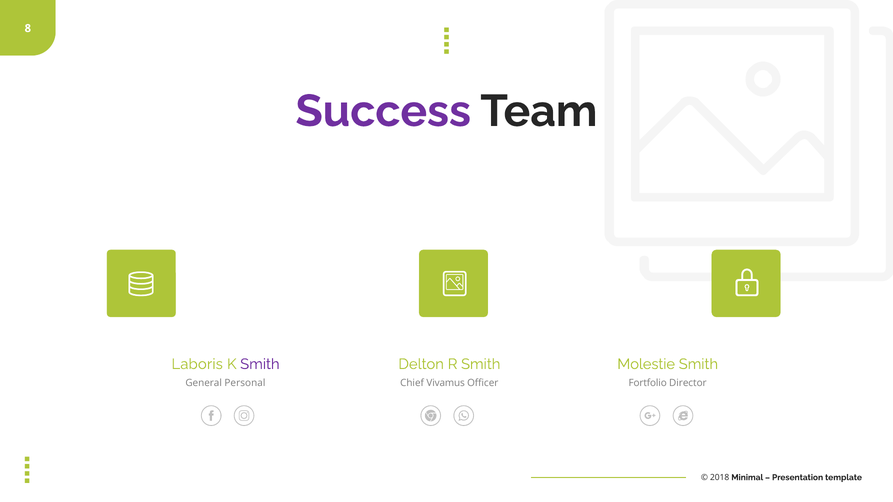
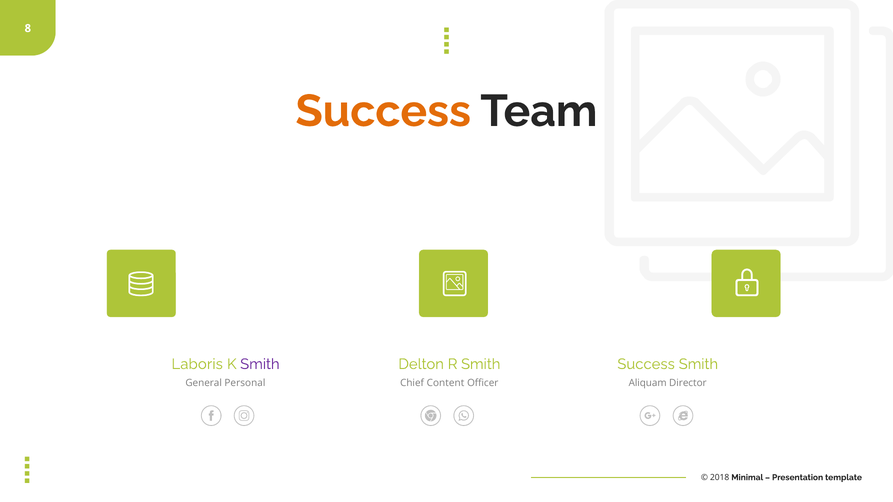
Success colour: purple -> orange (383, 111)
Molestie: Molestie -> Success (646, 364)
Vivamus: Vivamus -> Content (445, 383)
Fortfolio: Fortfolio -> Aliquam (648, 383)
